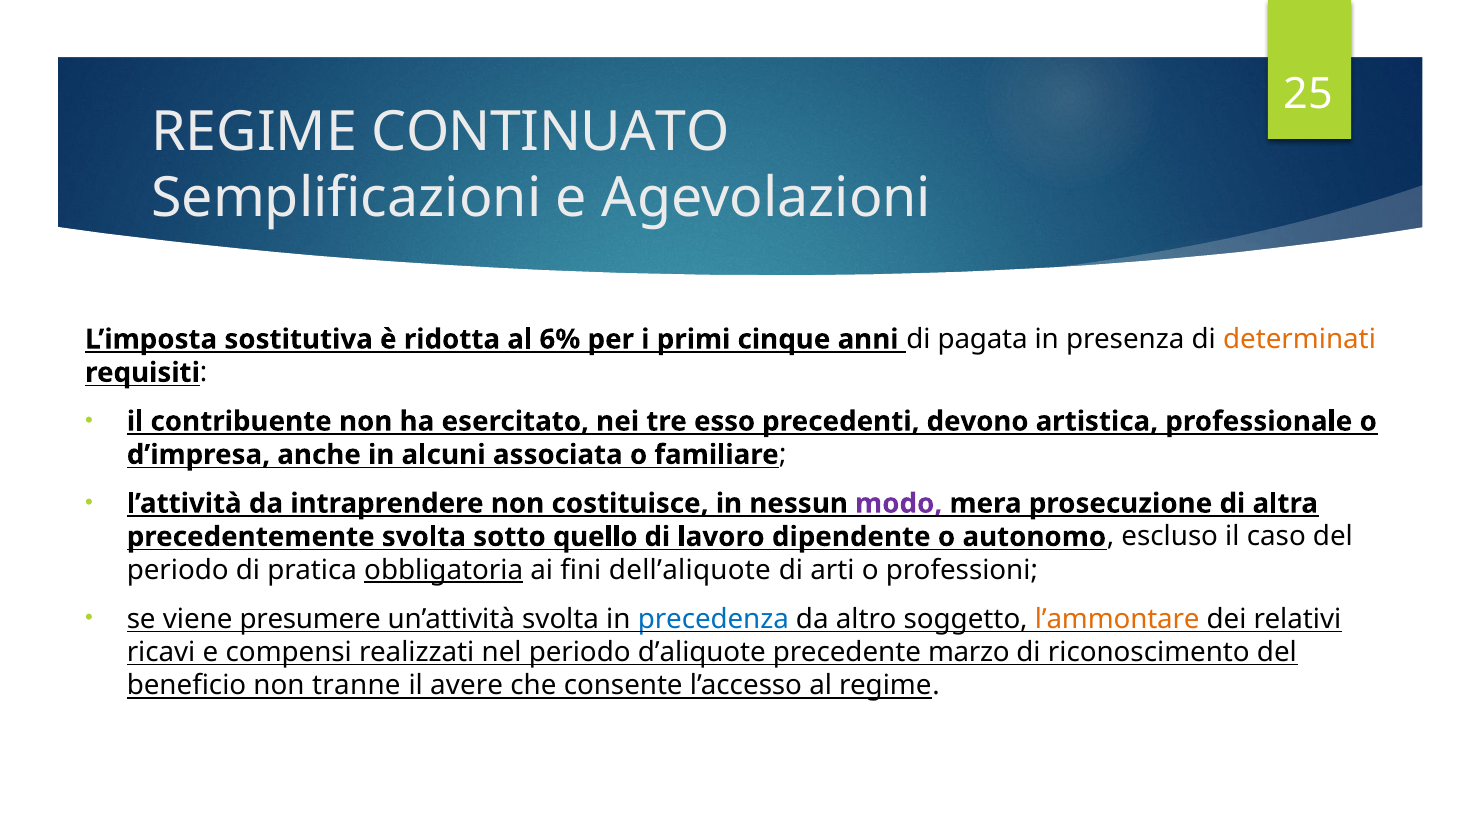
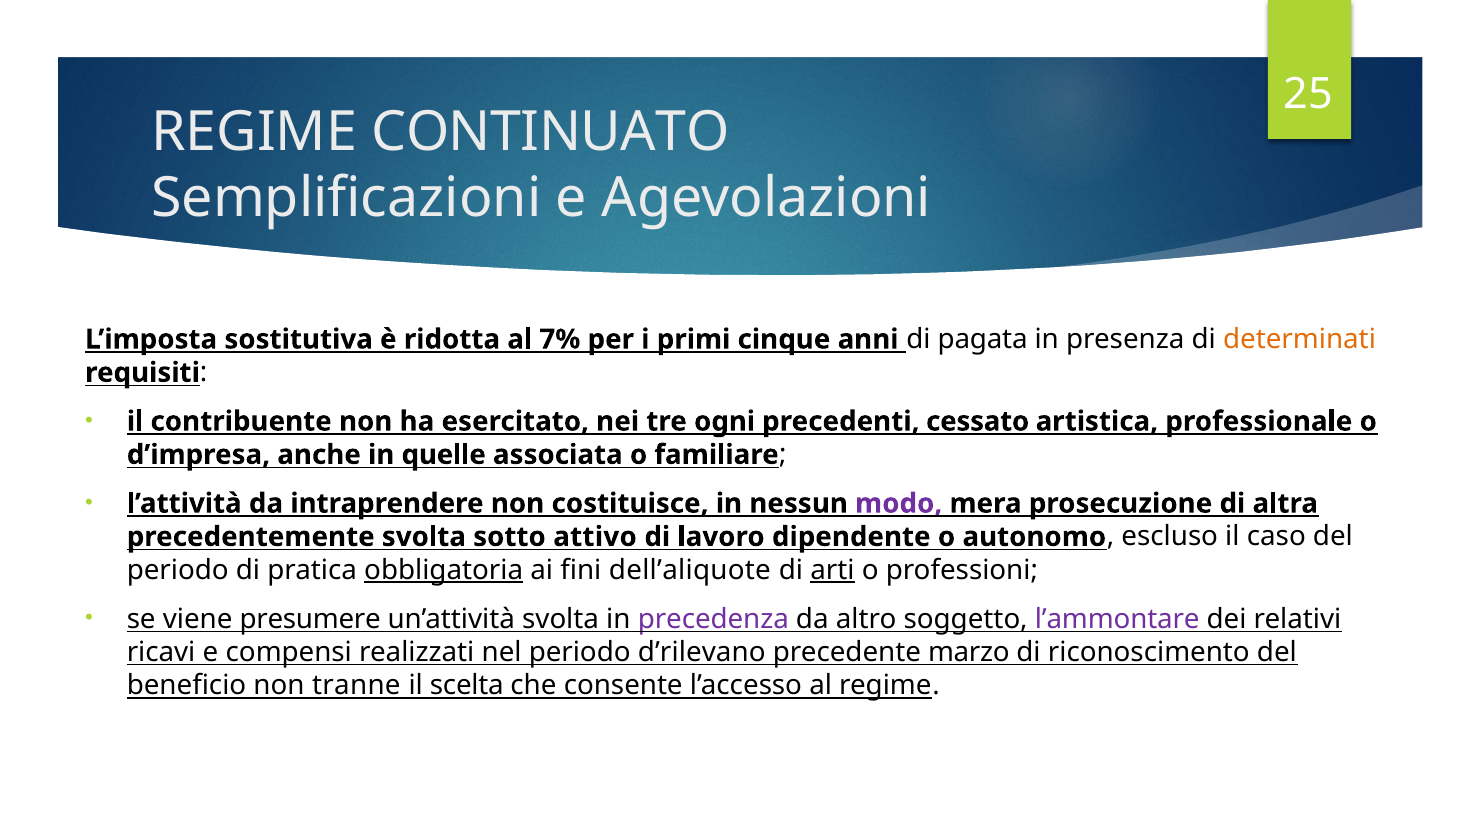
6%: 6% -> 7% (560, 339)
esso: esso -> ogni (725, 421)
devono: devono -> cessato (978, 421)
alcuni: alcuni -> quelle (444, 455)
quello: quello -> attivo (595, 537)
arti underline: none -> present (832, 570)
precedenza colour: blue -> purple (713, 619)
l’ammontare colour: orange -> purple (1117, 619)
d’aliquote: d’aliquote -> d’rilevano (702, 652)
avere: avere -> scelta (467, 686)
